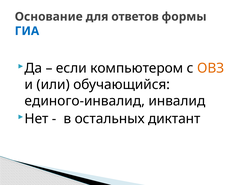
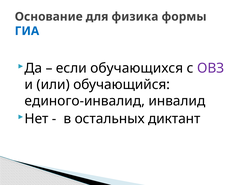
ответов: ответов -> физика (135, 17)
компьютером: компьютером -> обучающихся (137, 68)
ОВЗ colour: orange -> purple (211, 68)
